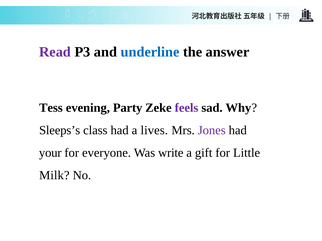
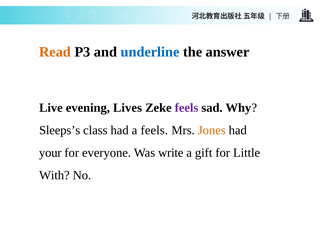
Read colour: purple -> orange (55, 52)
Tess: Tess -> Live (51, 108)
Party: Party -> Lives (128, 108)
a lives: lives -> feels (154, 130)
Jones colour: purple -> orange (212, 130)
Milk: Milk -> With (54, 176)
